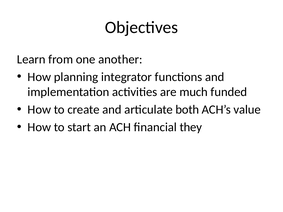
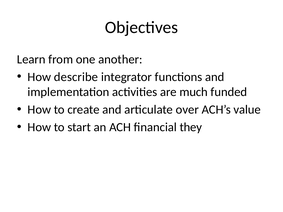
planning: planning -> describe (76, 77)
both: both -> over (187, 110)
